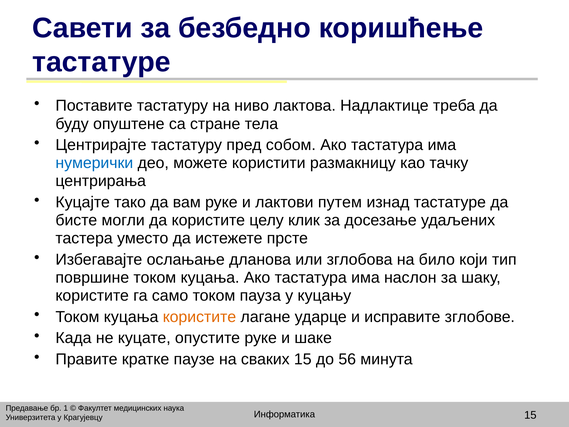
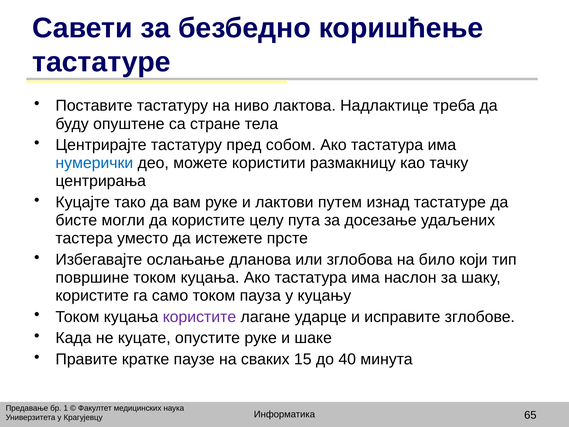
клик: клик -> пута (304, 220)
користите colour: orange -> purple (199, 317)
56: 56 -> 40 (347, 359)
Информатика 15: 15 -> 65 (530, 415)
